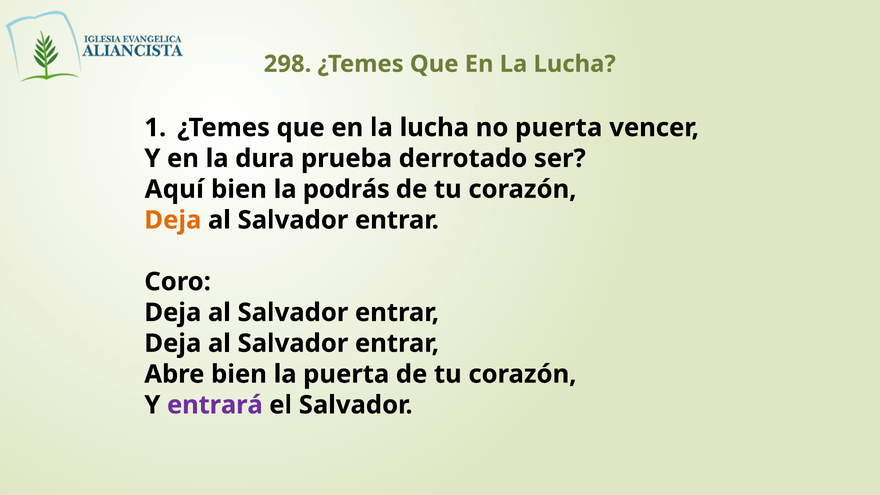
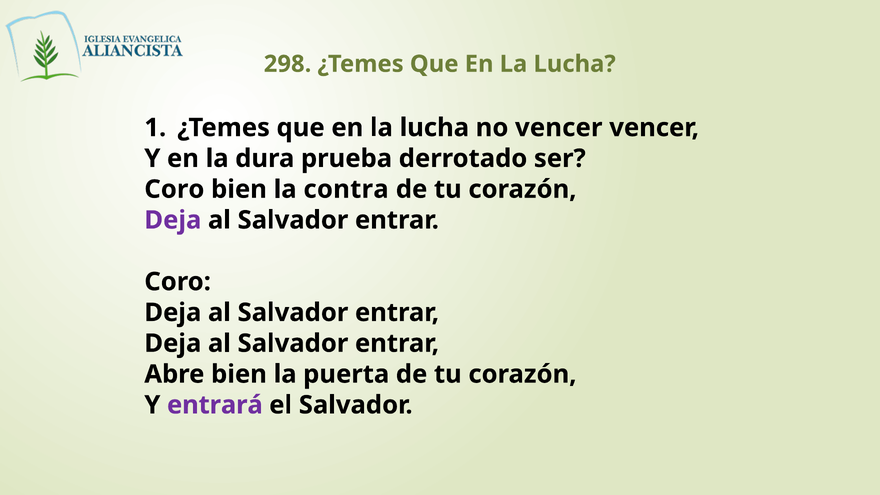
no puerta: puerta -> vencer (559, 128)
Aquí: Aquí -> Coro (174, 189)
podrás: podrás -> contra (346, 189)
Deja colour: orange -> purple (173, 220)
